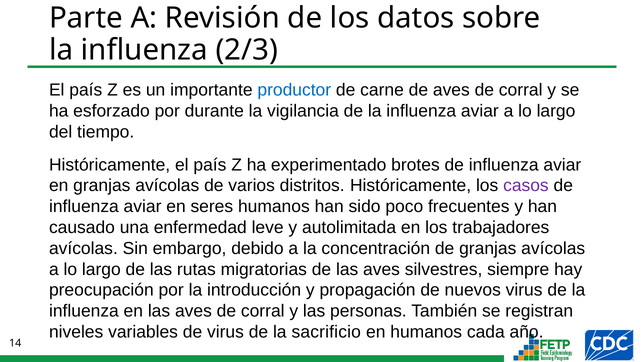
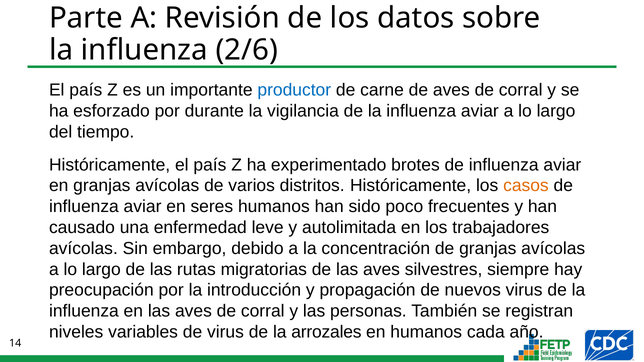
2/3: 2/3 -> 2/6 (247, 50)
casos colour: purple -> orange (526, 186)
sacrificio: sacrificio -> arrozales (326, 332)
